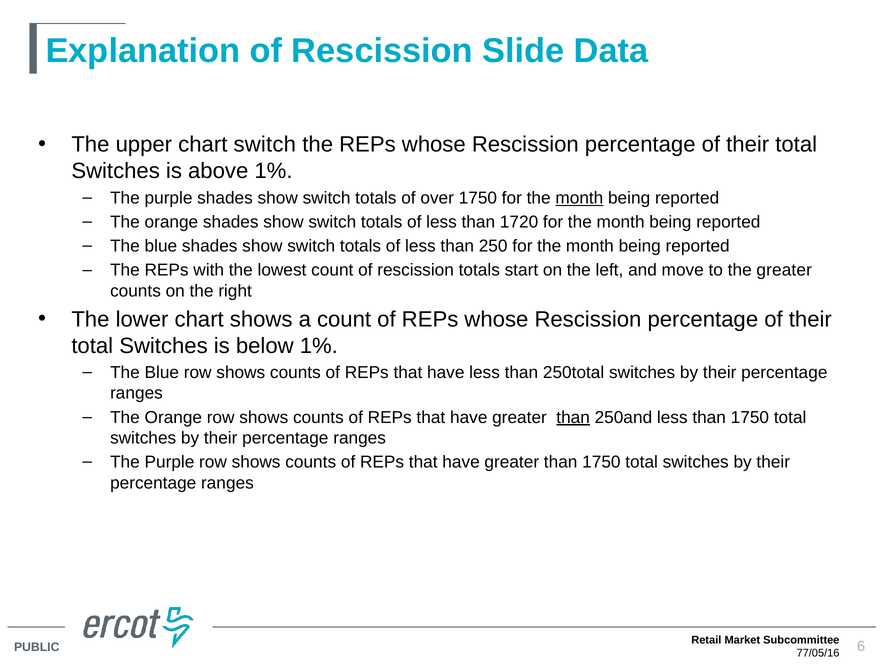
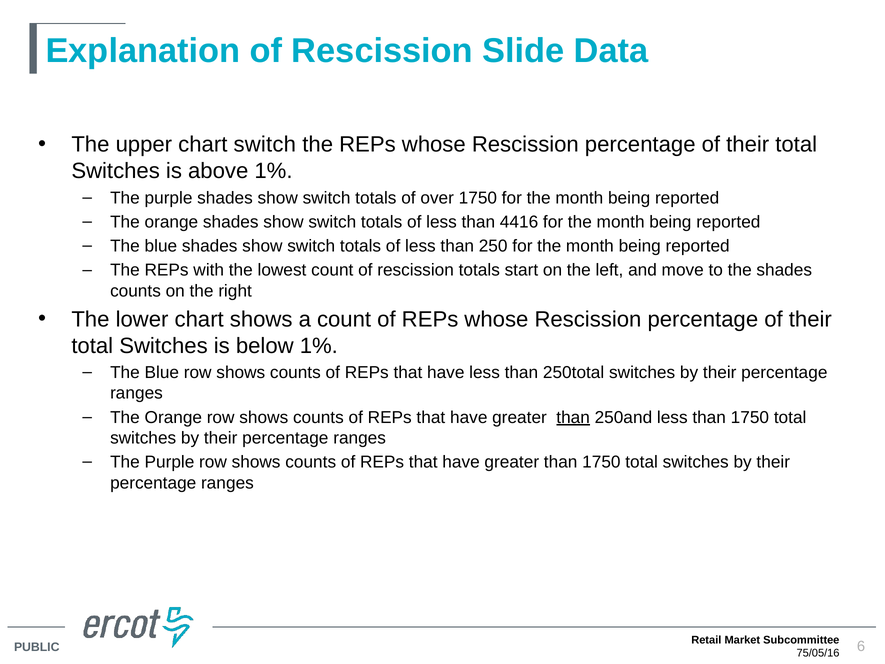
month underline: present -> none (579, 198)
1720: 1720 -> 4416 (519, 222)
the greater: greater -> shades (784, 270)
77/05/16: 77/05/16 -> 75/05/16 (818, 653)
